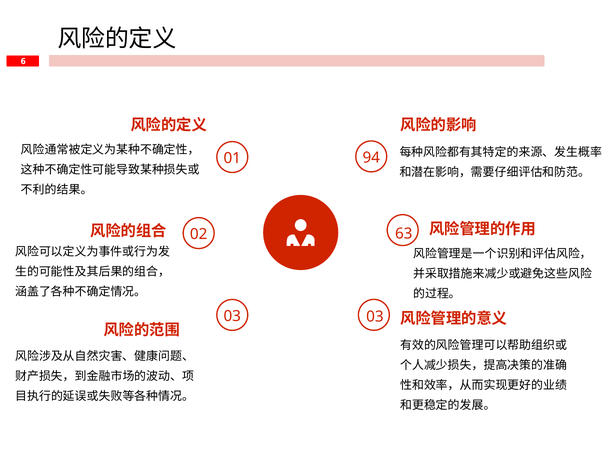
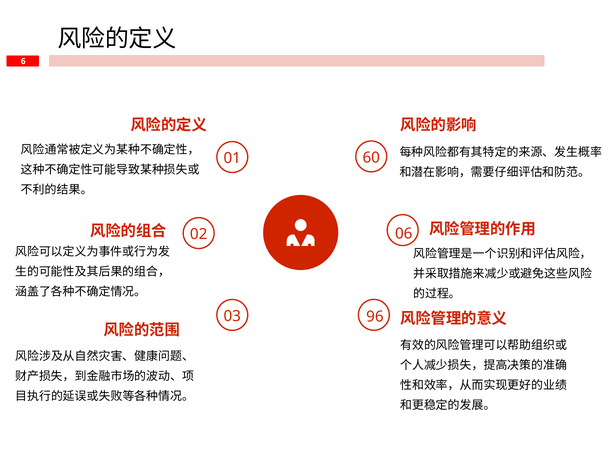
94: 94 -> 60 (371, 158)
63: 63 -> 06 (404, 234)
03 03: 03 -> 96 (375, 317)
